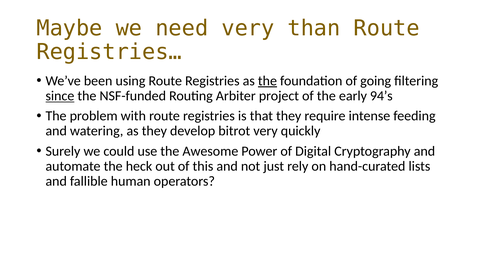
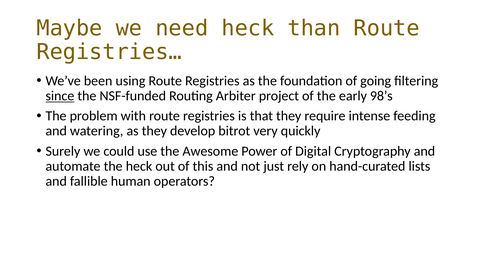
need very: very -> heck (248, 28)
the underline: present -> none (267, 81)
94’s: 94’s -> 98’s (381, 96)
